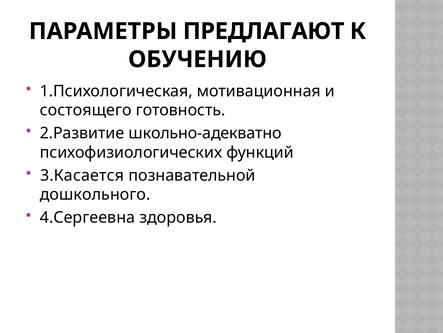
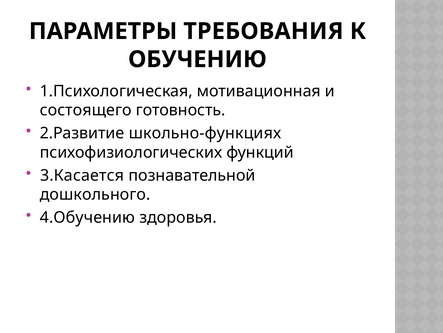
ПРЕДЛАГАЮТ: ПРЕДЛАГАЮТ -> ТРЕБОВАНИЯ (263, 31)
школьно-адекватно: школьно-адекватно -> школьно-функциях (205, 133)
4.Сергеевна: 4.Сергеевна -> 4.Обучению (87, 217)
